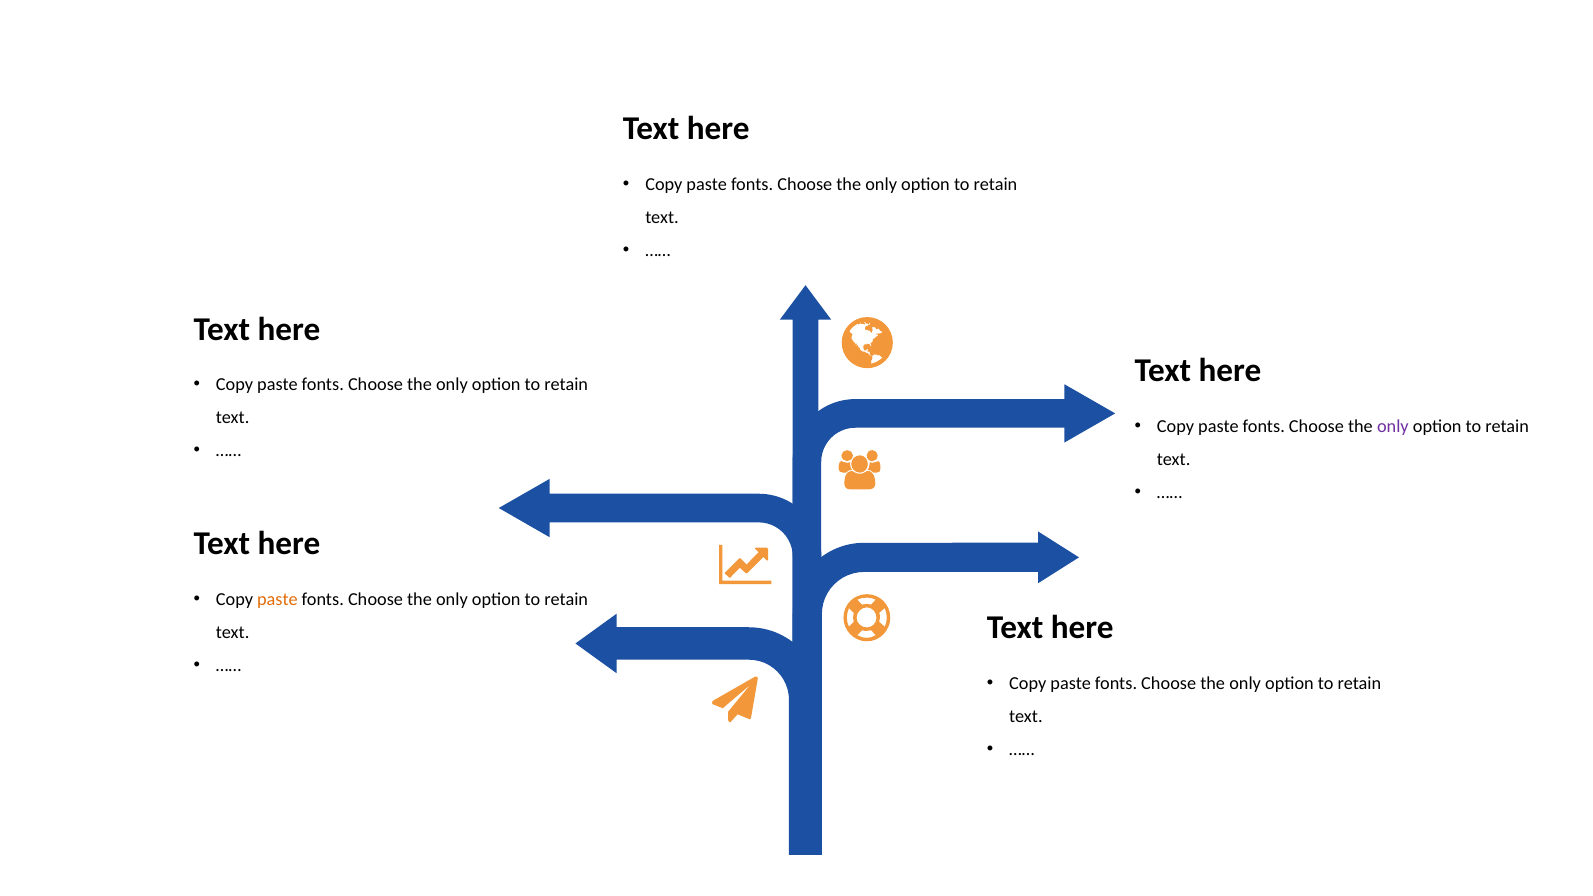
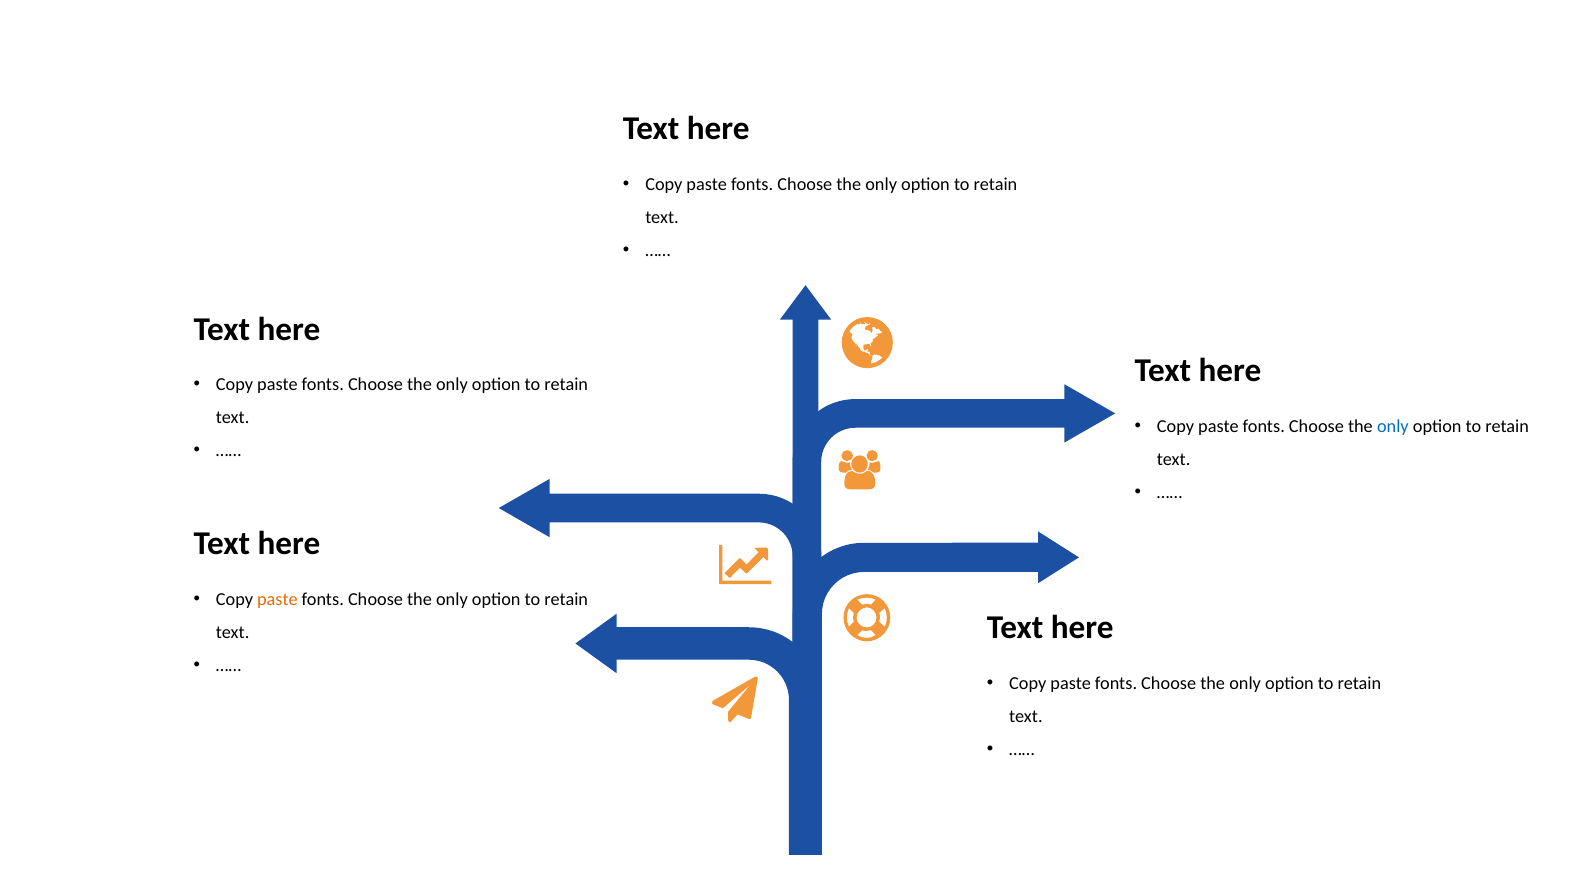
only colour: purple -> blue (1393, 426)
